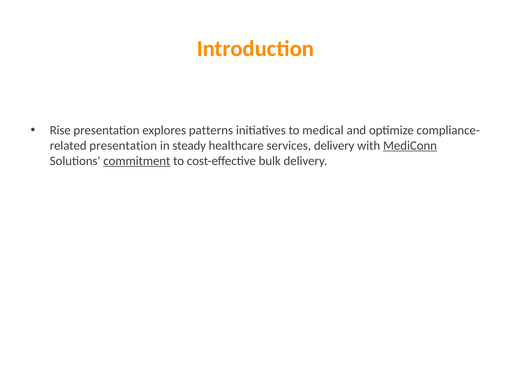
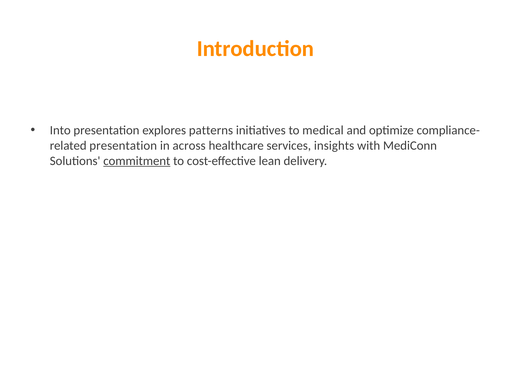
Rise: Rise -> Into (60, 130)
steady: steady -> across (189, 146)
services delivery: delivery -> insights (334, 146)
MediConn underline: present -> none (410, 146)
bulk: bulk -> lean (270, 161)
